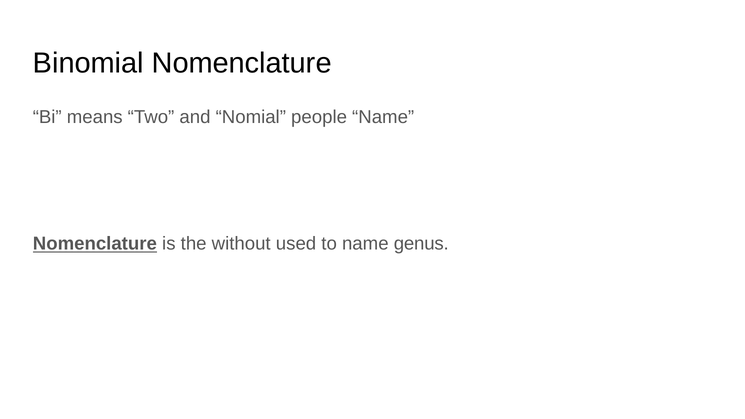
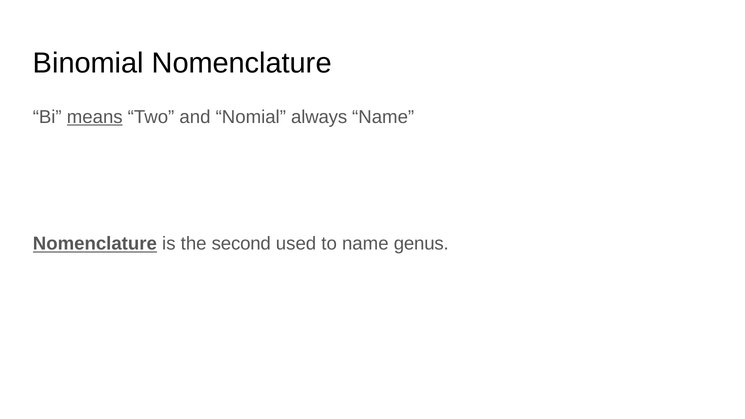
means underline: none -> present (95, 117)
people: people -> always (319, 117)
without: without -> second (241, 244)
